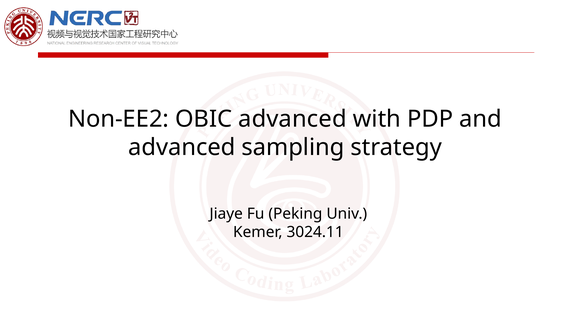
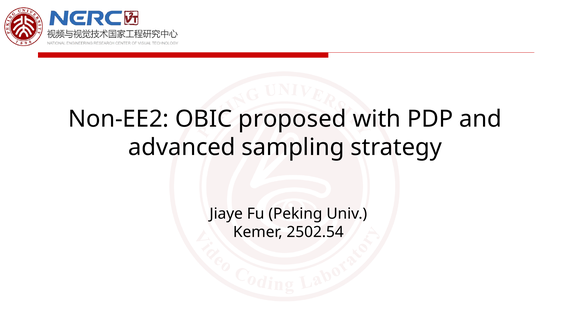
OBIC advanced: advanced -> proposed (292, 119)
3024.11: 3024.11 -> 2502.54 (315, 233)
